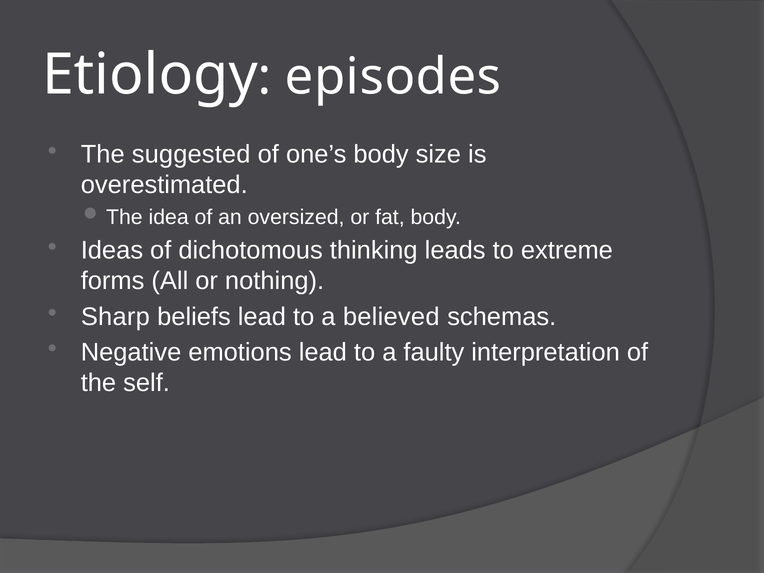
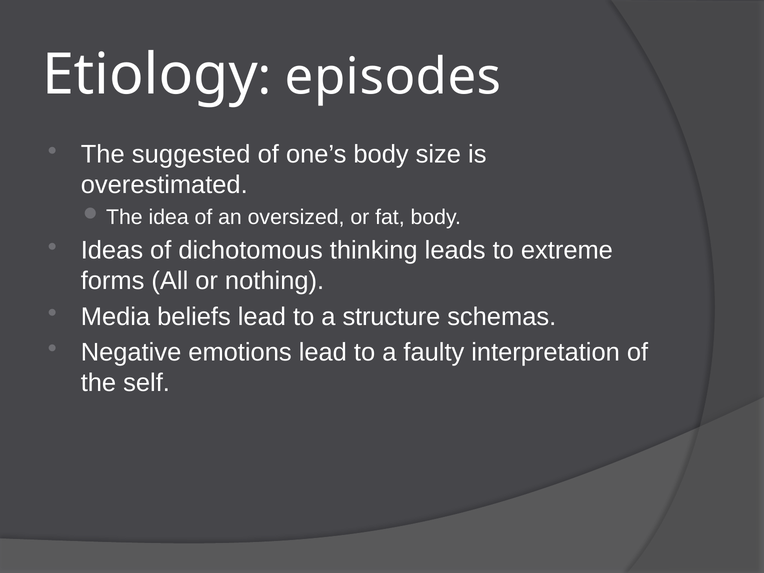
Sharp: Sharp -> Media (115, 317)
believed: believed -> structure (391, 317)
